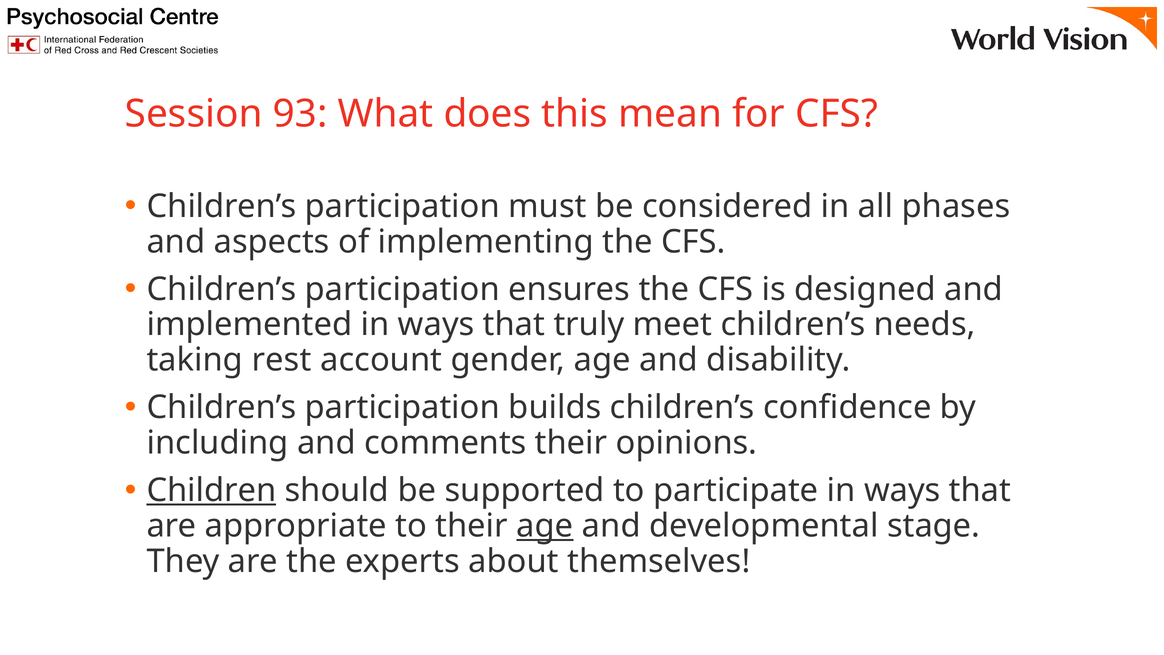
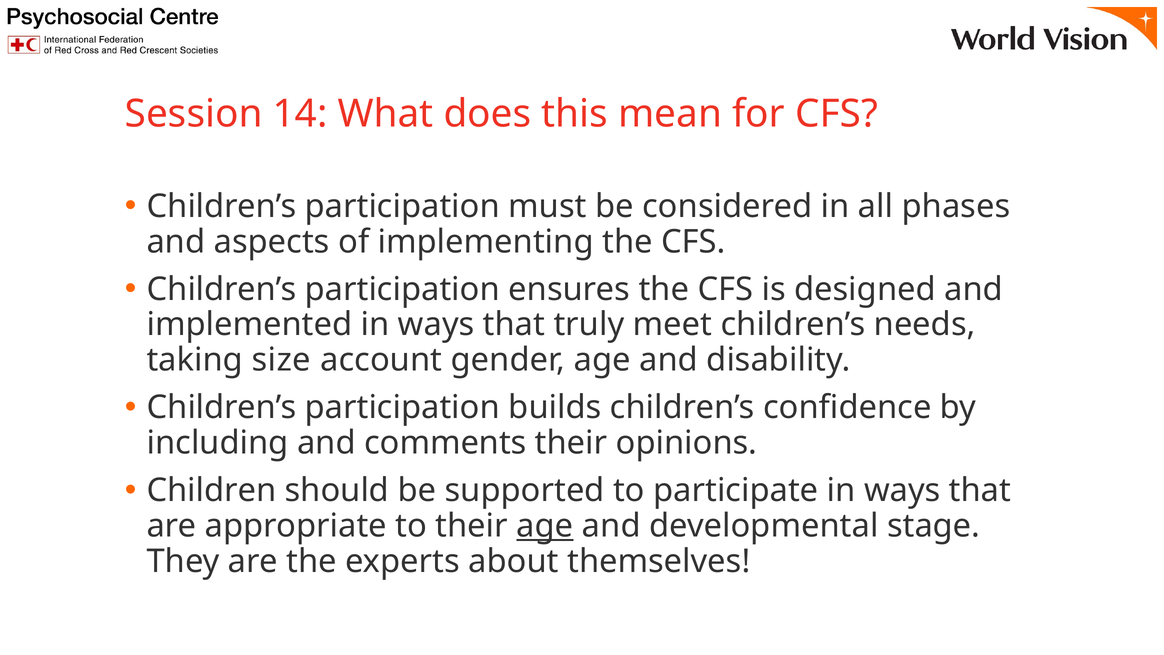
93: 93 -> 14 (300, 114)
rest: rest -> size (281, 360)
Children underline: present -> none (211, 490)
